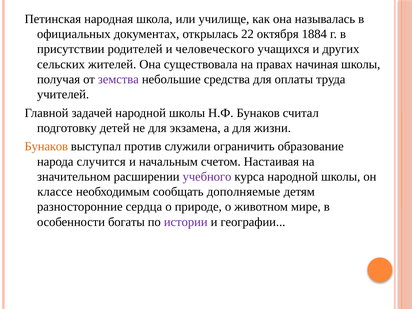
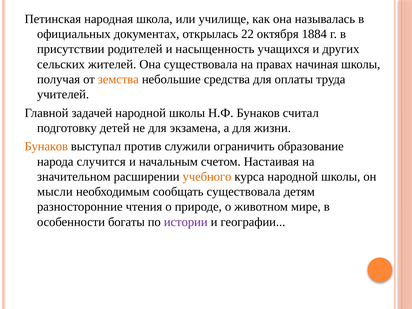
человеческого: человеческого -> насыщенность (215, 49)
земства colour: purple -> orange (118, 79)
учебного colour: purple -> orange (207, 177)
классе: классе -> мысли (55, 192)
сообщать дополняемые: дополняемые -> существовала (244, 192)
сердца: сердца -> чтения (144, 207)
